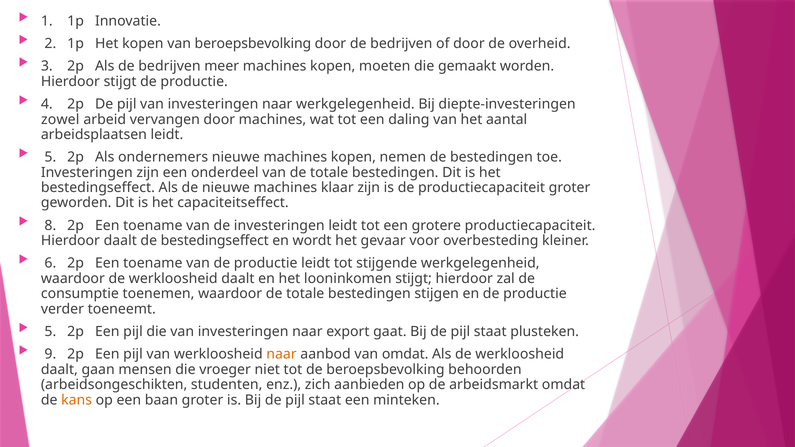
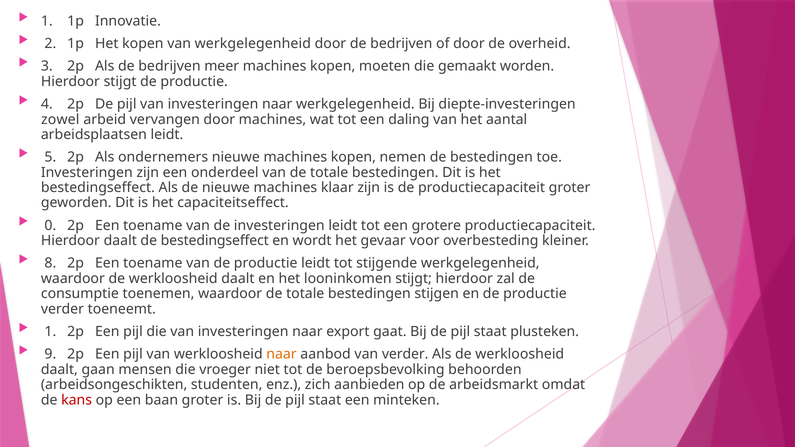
van beroepsbevolking: beroepsbevolking -> werkgelegenheid (253, 44)
8: 8 -> 0 (50, 226)
6: 6 -> 8 (50, 263)
5: 5 -> 1 (50, 332)
van omdat: omdat -> verder (405, 354)
kans colour: orange -> red (77, 400)
